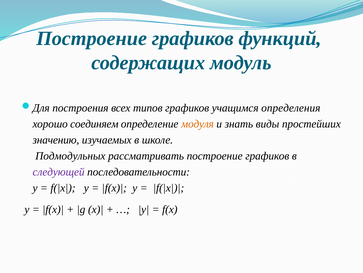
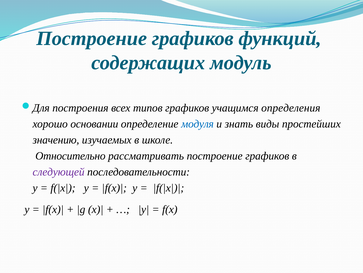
соединяем: соединяем -> основании (94, 124)
модуля colour: orange -> blue (197, 124)
Подмодульных: Подмодульных -> Относительно (70, 155)
